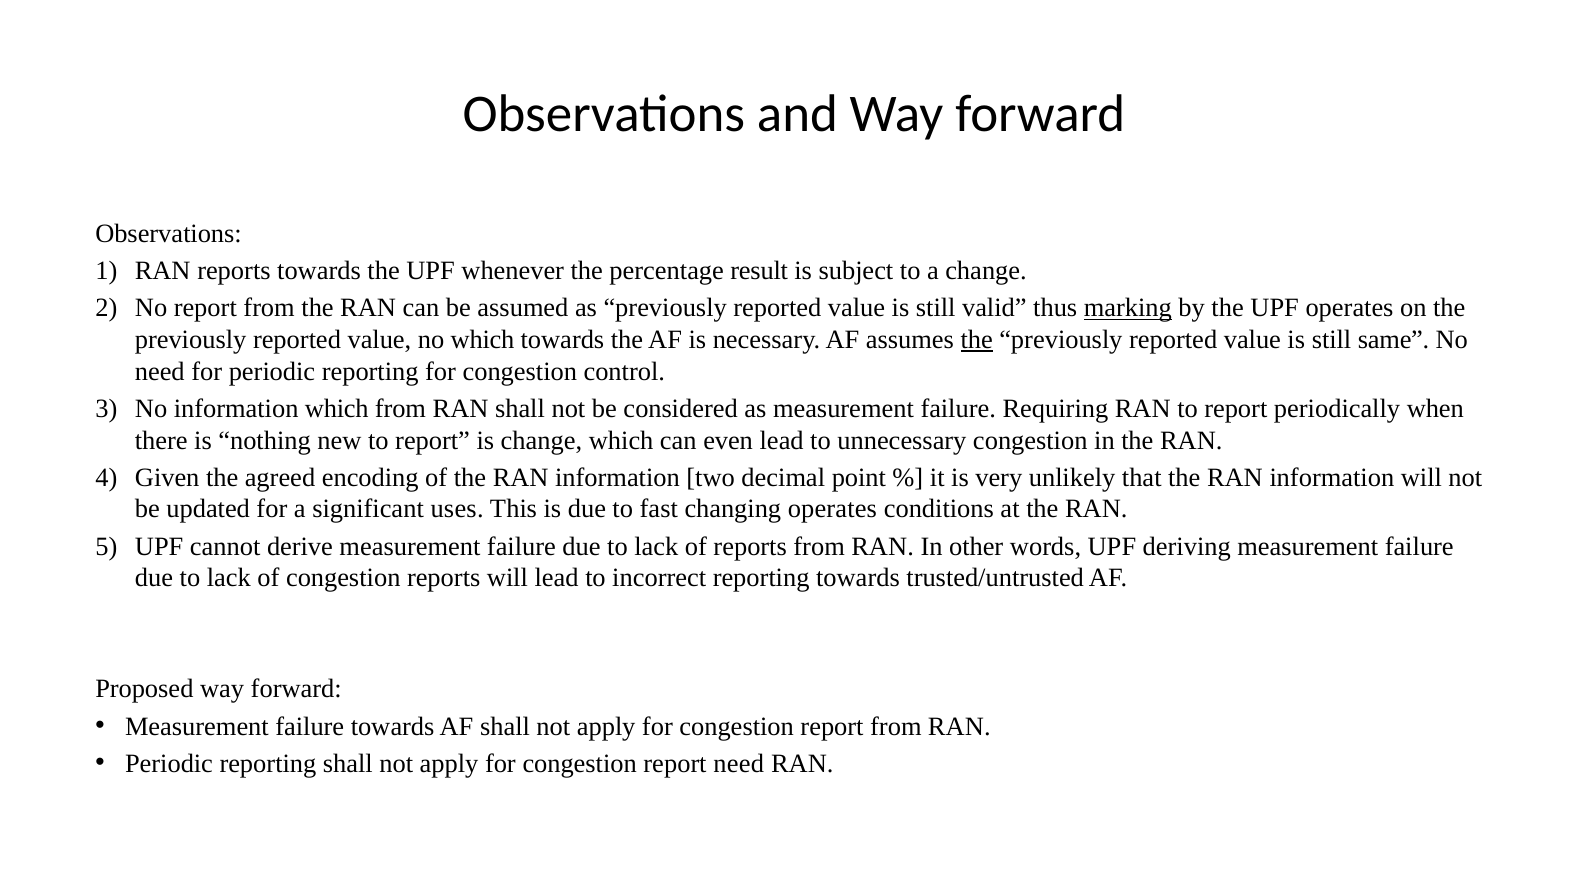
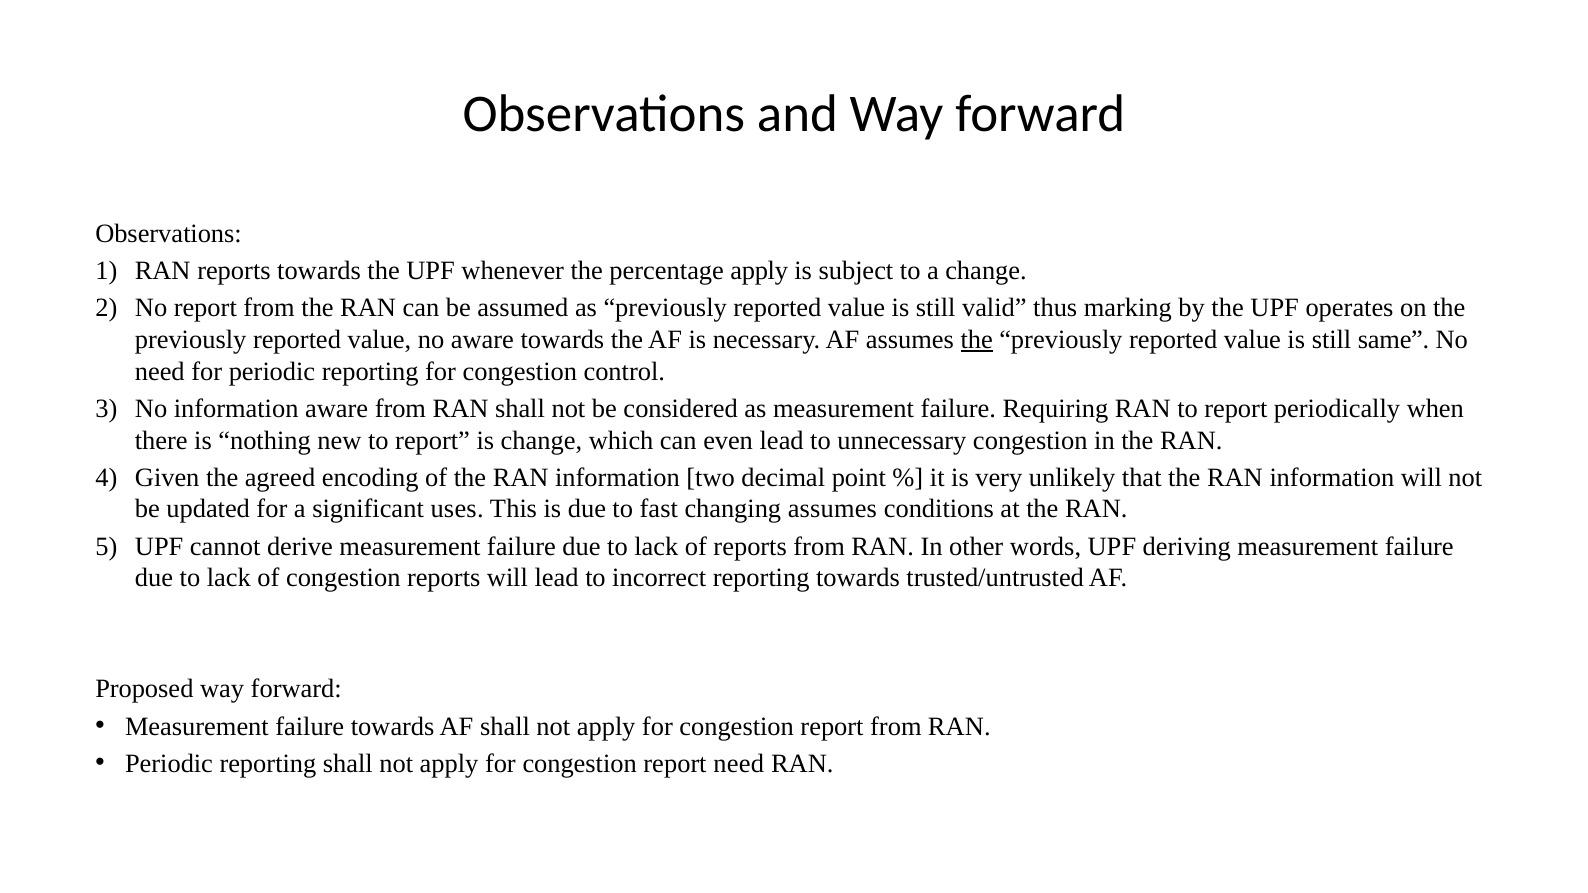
percentage result: result -> apply (759, 271)
marking underline: present -> none (1128, 308)
no which: which -> aware (482, 340)
information which: which -> aware (337, 409)
changing operates: operates -> assumes (832, 509)
